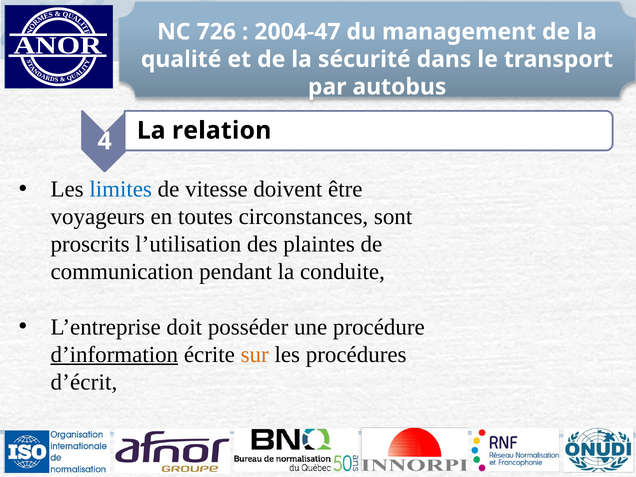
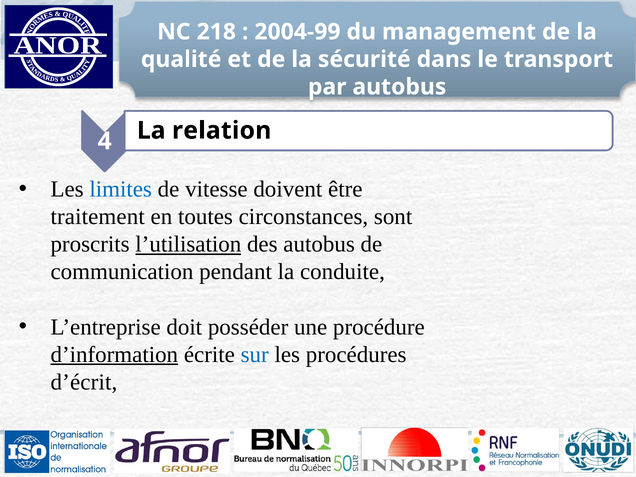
726: 726 -> 218 (216, 32)
2004-47: 2004-47 -> 2004-99 (297, 32)
voyageurs: voyageurs -> traitement (98, 217)
l’utilisation underline: none -> present (188, 244)
des plaintes: plaintes -> autobus (319, 244)
sur colour: orange -> blue (255, 354)
